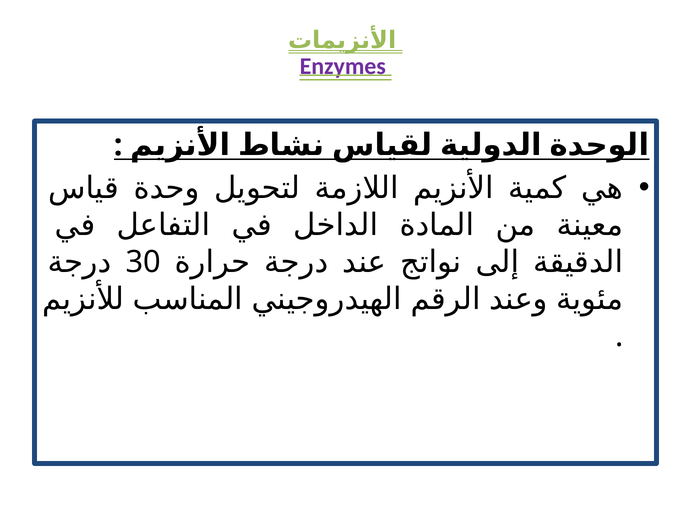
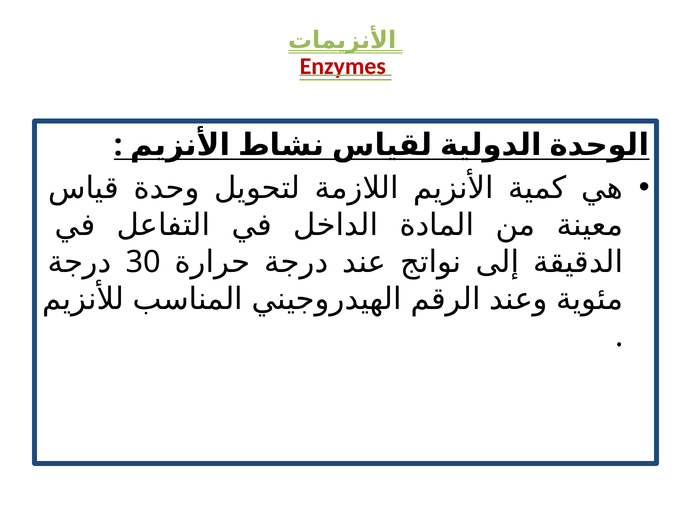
Enzymes colour: purple -> red (343, 66)
